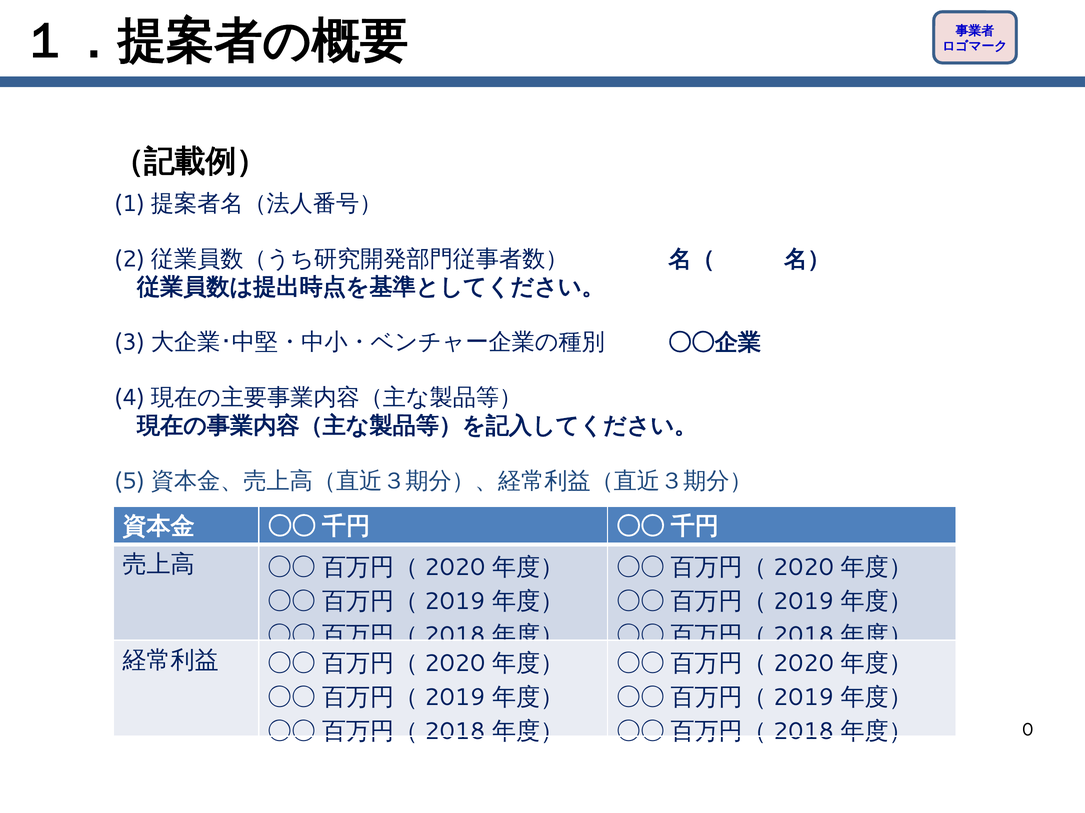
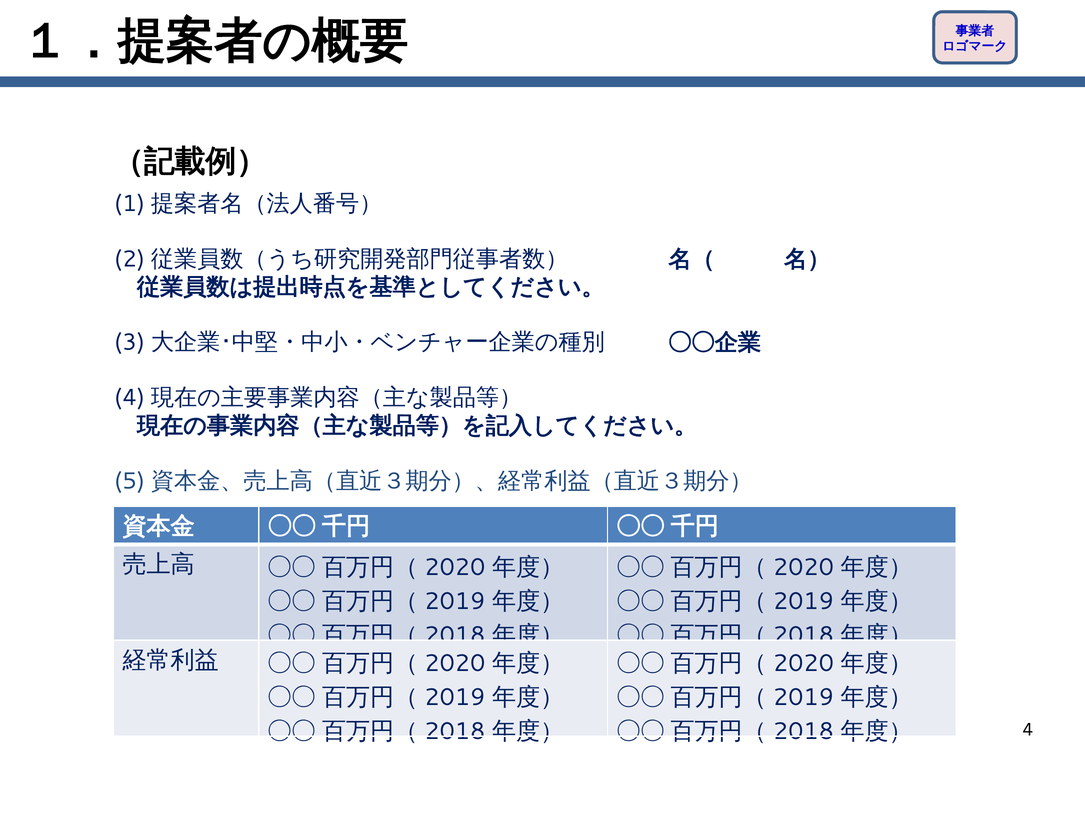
0: 0 -> 4 (1028, 731)
